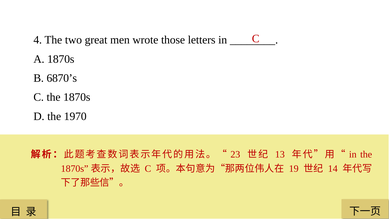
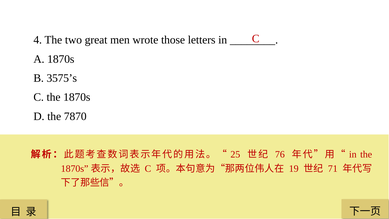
6870’s: 6870’s -> 3575’s (62, 78)
1970: 1970 -> 7870 (75, 116)
23: 23 -> 25 (235, 154)
13: 13 -> 76 (280, 154)
14: 14 -> 71 (333, 168)
